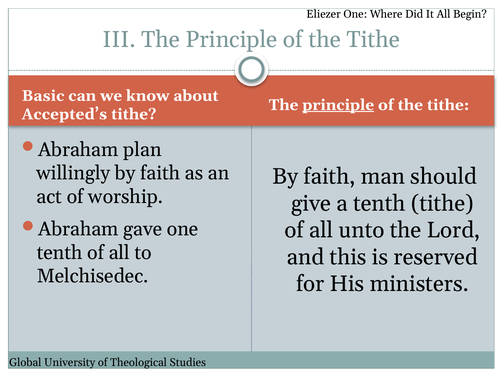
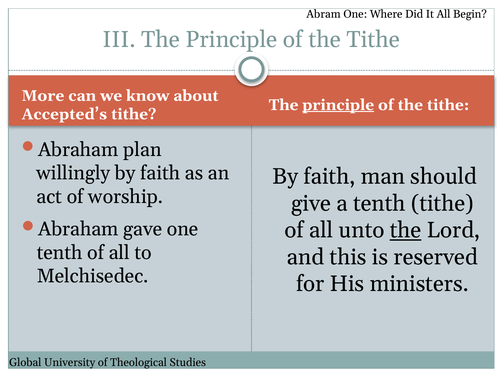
Eliezer: Eliezer -> Abram (324, 14)
Basic: Basic -> More (43, 96)
the underline: none -> present (406, 230)
